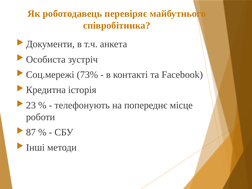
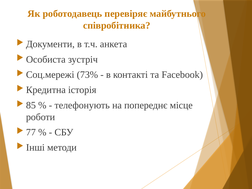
23: 23 -> 85 (31, 105)
87: 87 -> 77 (31, 132)
